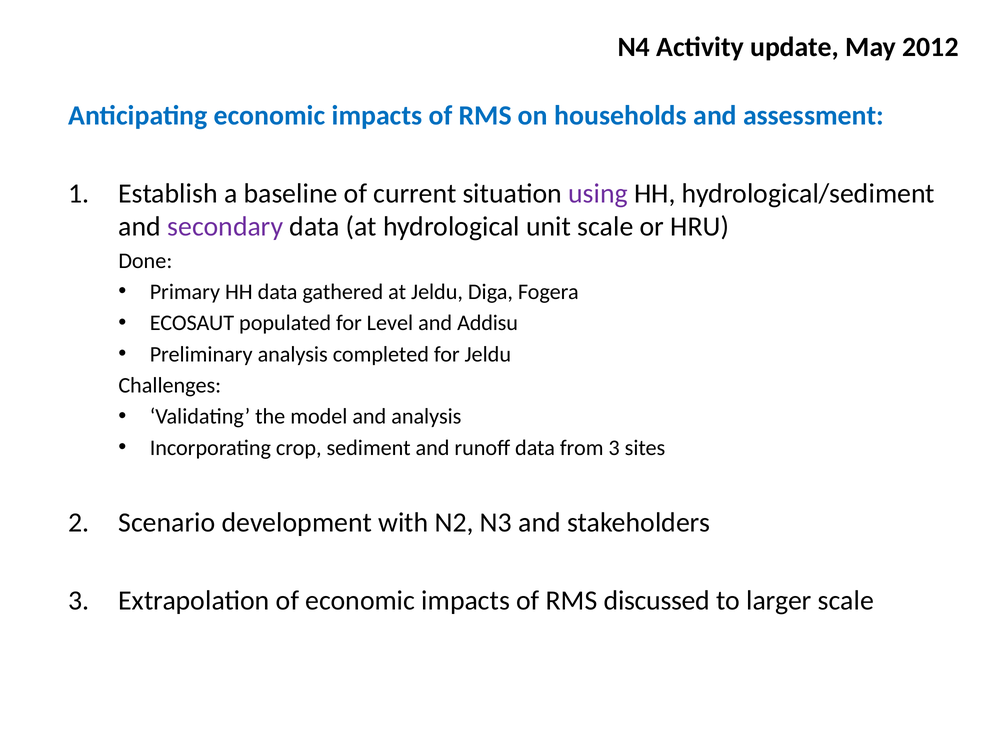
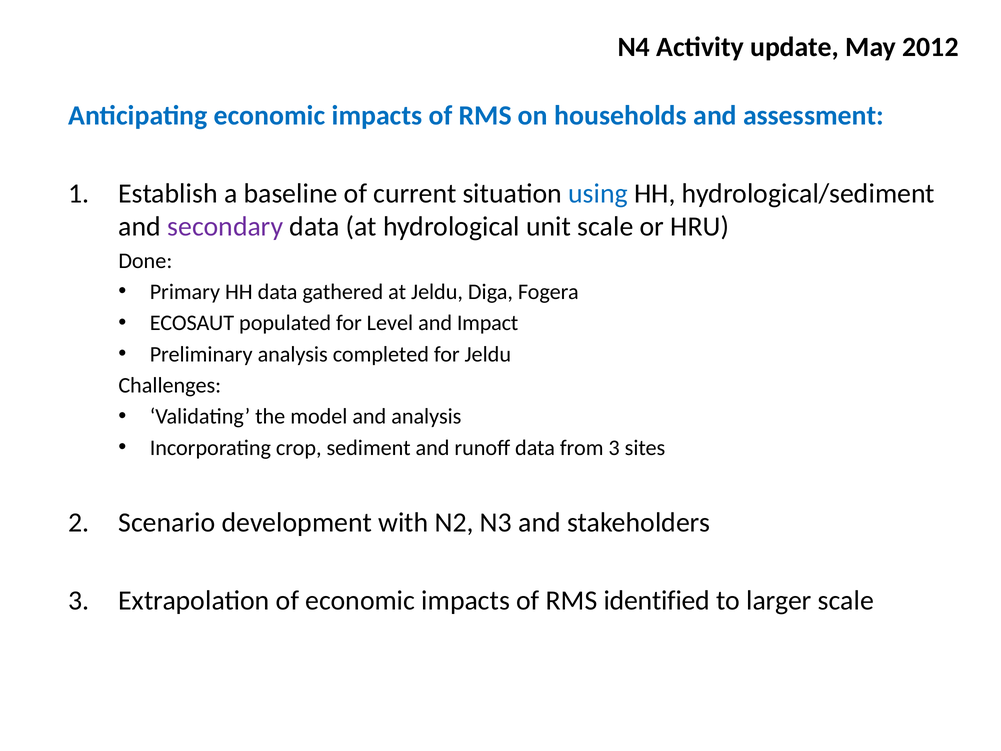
using colour: purple -> blue (598, 193)
Addisu: Addisu -> Impact (488, 323)
discussed: discussed -> identified (657, 600)
